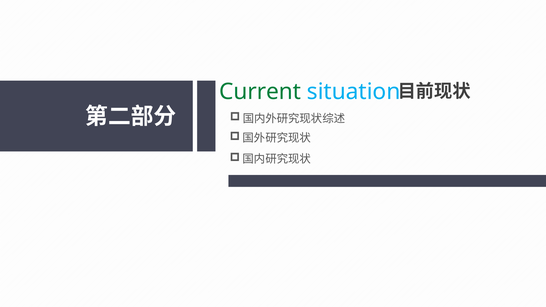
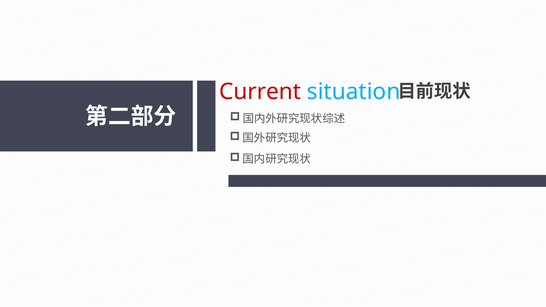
Current colour: green -> red (260, 92)
